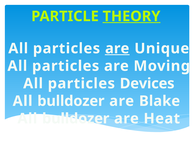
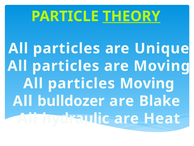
are underline: present -> none (117, 48)
particles Devices: Devices -> Moving (147, 83)
bulldozer: bulldozer -> hydraulic (76, 118)
